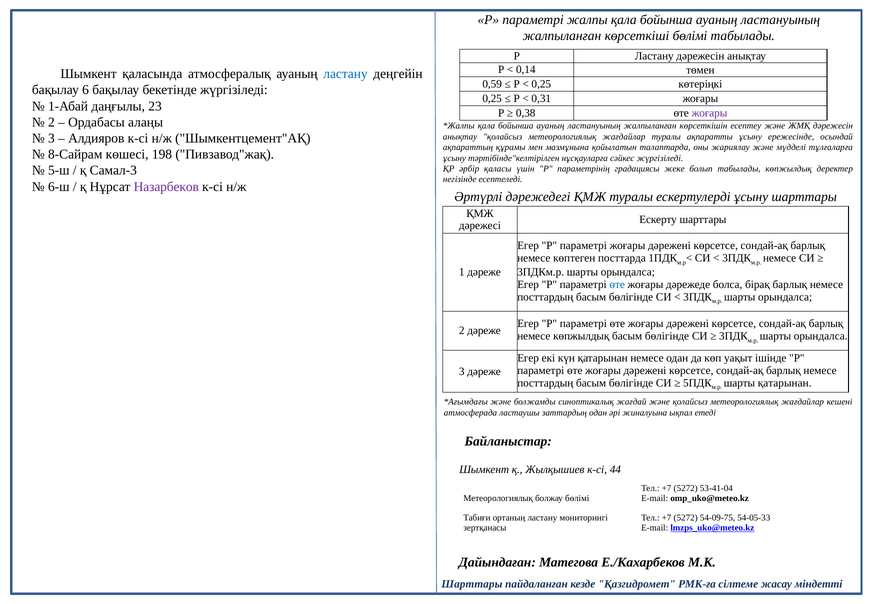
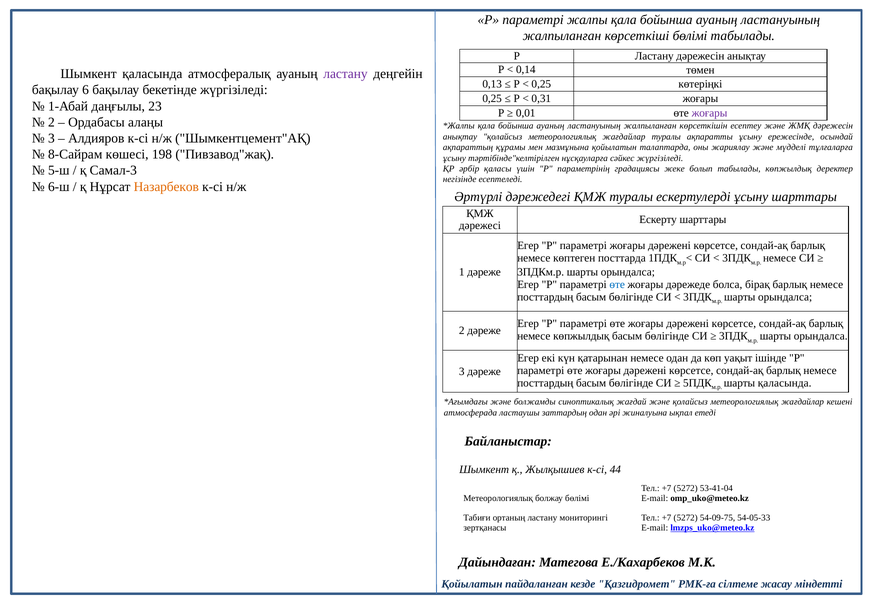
ластану colour: blue -> purple (345, 74)
0,59: 0,59 -> 0,13 (492, 84)
0,38: 0,38 -> 0,01 (526, 113)
Назарбеков colour: purple -> orange (166, 187)
шарты қатарынан: қатарынан -> қаласында (785, 383)
Шарттары: Шарттары -> Қойылатын (472, 584)
